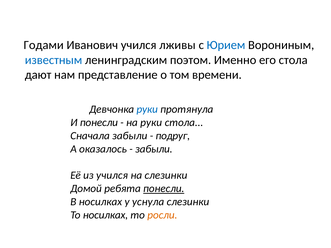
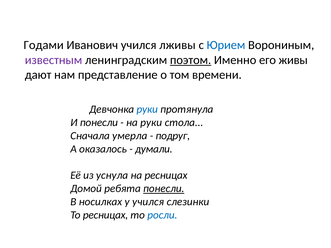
известным colour: blue -> purple (54, 60)
поэтом underline: none -> present (191, 60)
его стола: стола -> живы (293, 60)
Сначала забыли: забыли -> умерла (130, 136)
забыли: забыли -> думали (154, 149)
из учился: учился -> уснула (112, 176)
на слезинки: слезинки -> ресницах (166, 176)
у уснула: уснула -> учился (148, 202)
То носилках: носилках -> ресницах (105, 215)
росли colour: orange -> blue (162, 215)
